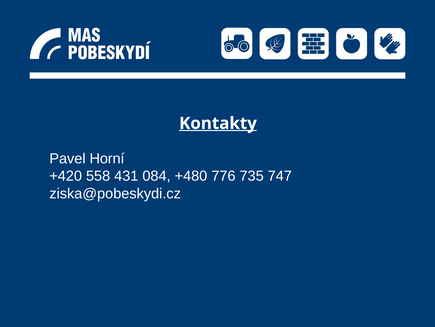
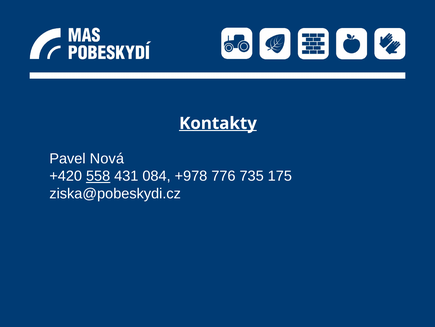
Horní: Horní -> Nová (107, 158)
558 underline: none -> present (98, 176)
+480: +480 -> +978 (191, 176)
747: 747 -> 175 (280, 176)
